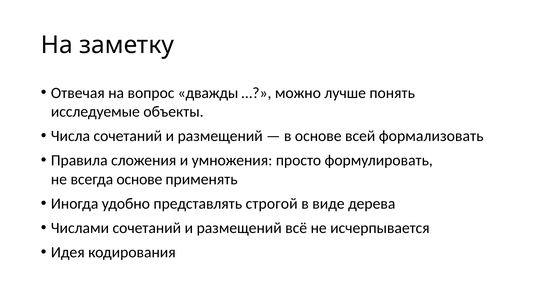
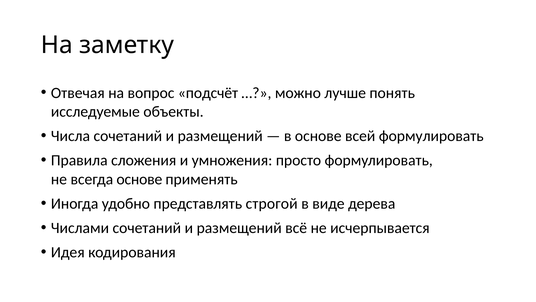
дважды: дважды -> подсчёт (208, 93)
всей формализовать: формализовать -> формулировать (431, 136)
